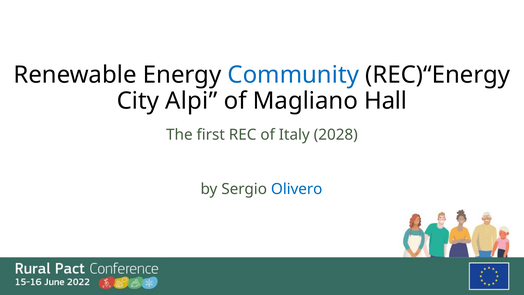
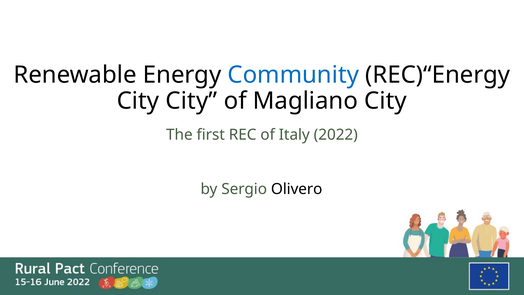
City Alpi: Alpi -> City (191, 101)
Magliano Hall: Hall -> City (385, 101)
2028: 2028 -> 2022 (336, 135)
Olivero colour: blue -> black (297, 189)
